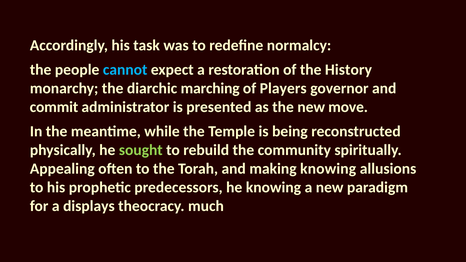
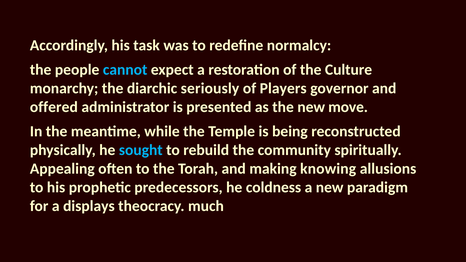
History: History -> Culture (349, 70)
marching: marching -> seriously (210, 88)
commit: commit -> offered (54, 107)
sought colour: light green -> light blue (141, 150)
he knowing: knowing -> coldness (273, 188)
